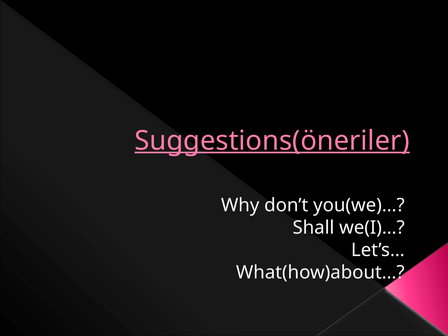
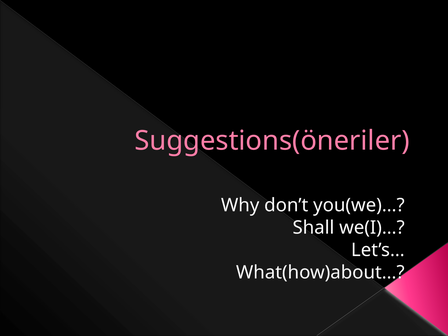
Suggestions(öneriler underline: present -> none (272, 141)
